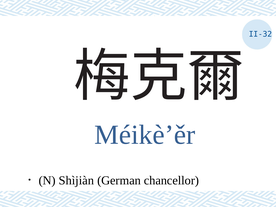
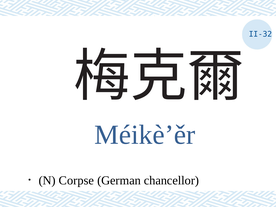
Shìjiàn: Shìjiàn -> Corpse (76, 180)
